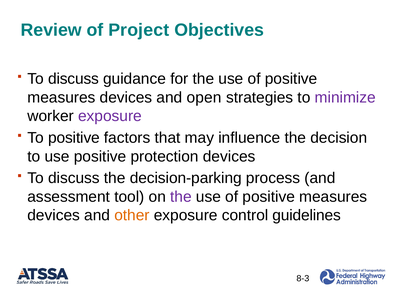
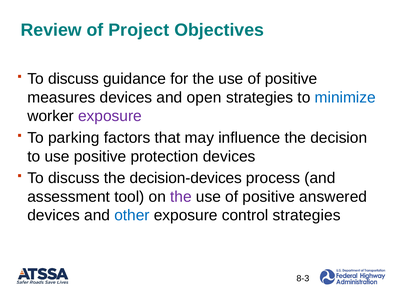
minimize colour: purple -> blue (345, 98)
To positive: positive -> parking (74, 138)
decision-parking: decision-parking -> decision-devices (186, 178)
measures: measures -> answered (333, 197)
other colour: orange -> blue (132, 216)
control guidelines: guidelines -> strategies (307, 216)
